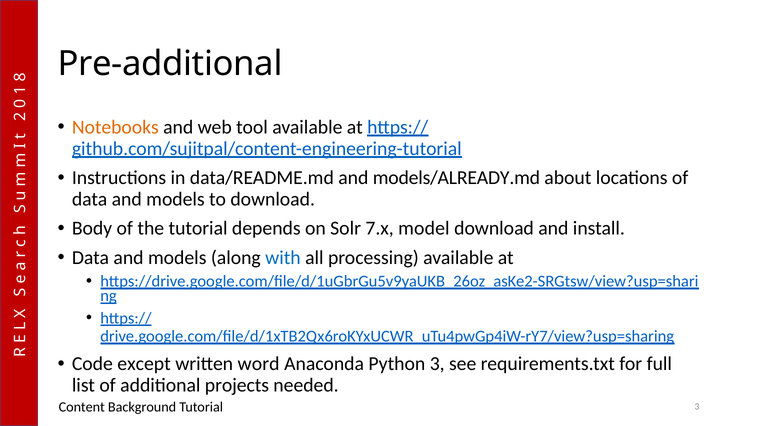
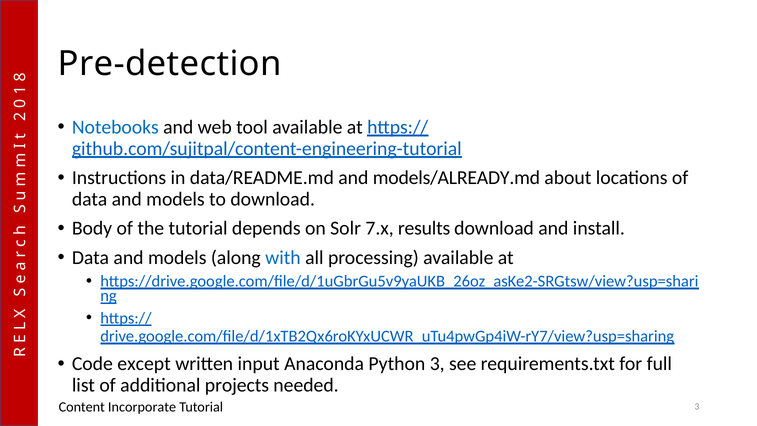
Pre-additional: Pre-additional -> Pre-detection (170, 64)
Notebooks colour: orange -> blue (115, 127)
model: model -> results (424, 228)
word: word -> input (259, 364)
Background: Background -> Incorporate (142, 407)
